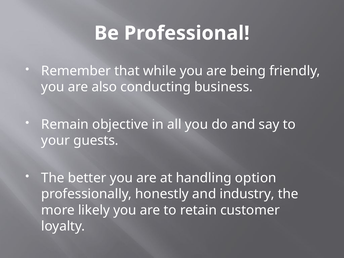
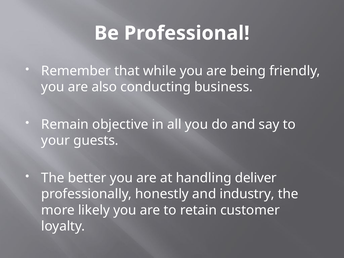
option: option -> deliver (256, 178)
